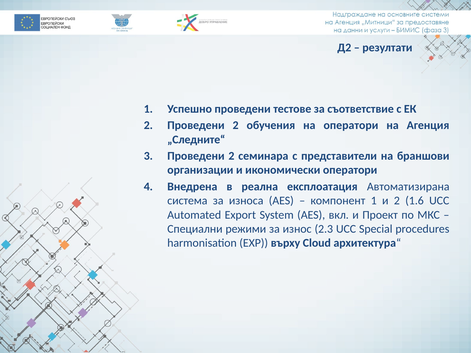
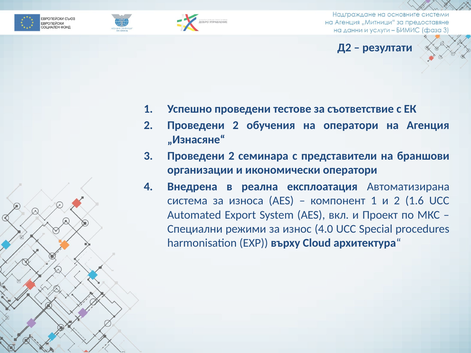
„Следните“: „Следните“ -> „Изнасяне“ (196, 140)
2.3: 2.3 -> 4.0 (324, 229)
